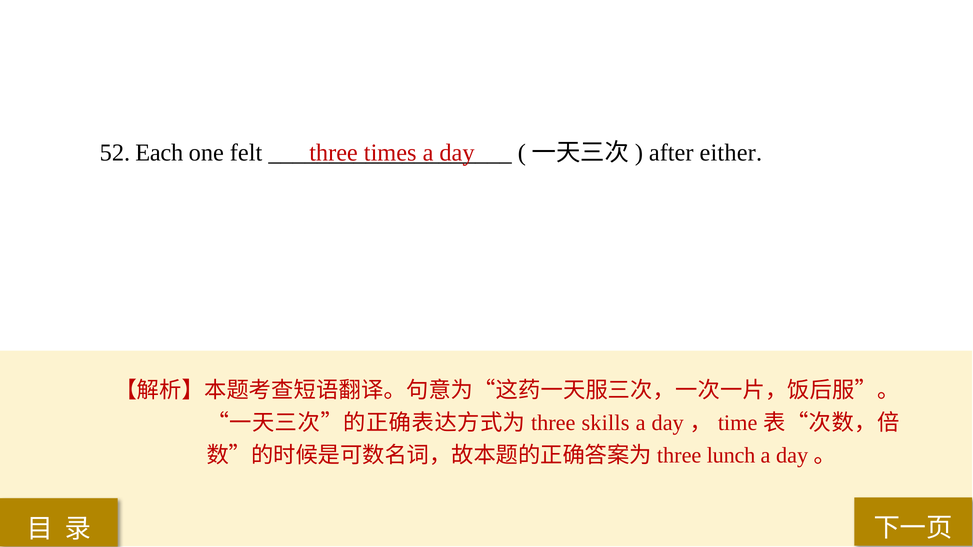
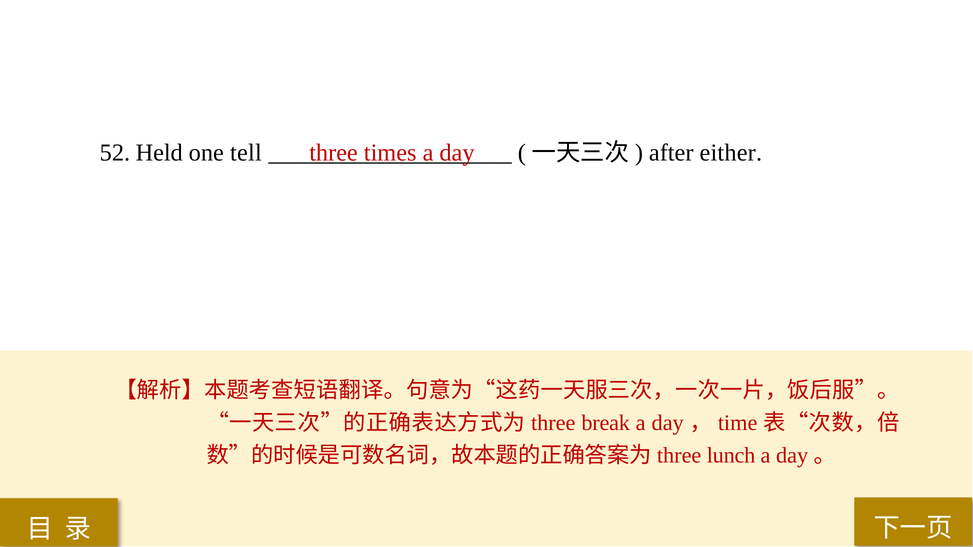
Each: Each -> Held (159, 153)
felt: felt -> tell (246, 153)
skills: skills -> break (606, 423)
